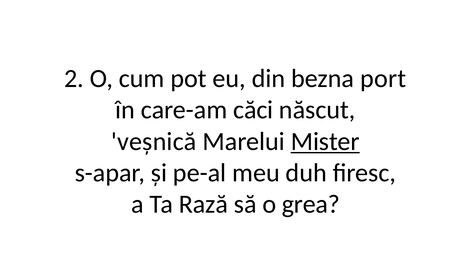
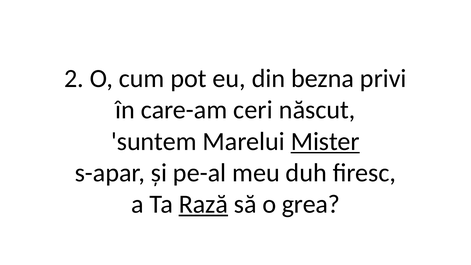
port: port -> privi (383, 79)
căci: căci -> ceri (253, 110)
veșnică: veșnică -> suntem (154, 141)
Rază underline: none -> present (203, 204)
